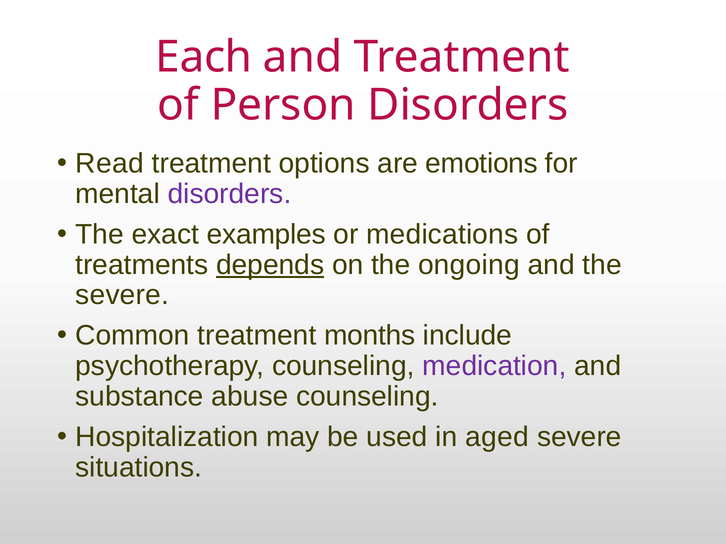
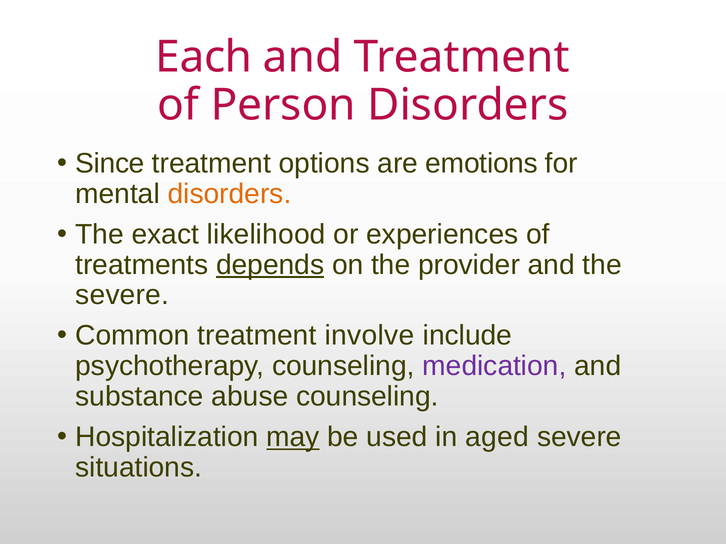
Read: Read -> Since (110, 164)
disorders colour: purple -> orange (230, 194)
examples: examples -> likelihood (266, 235)
medications: medications -> experiences (442, 235)
ongoing: ongoing -> provider (469, 265)
months: months -> involve (369, 336)
may underline: none -> present (293, 437)
